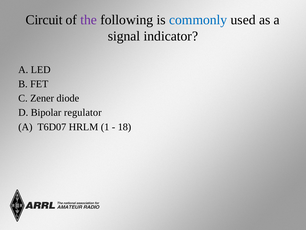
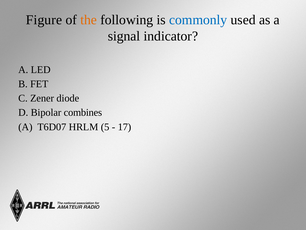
Circuit: Circuit -> Figure (44, 20)
the colour: purple -> orange (89, 20)
regulator: regulator -> combines (83, 112)
1: 1 -> 5 (105, 127)
18: 18 -> 17 (124, 127)
